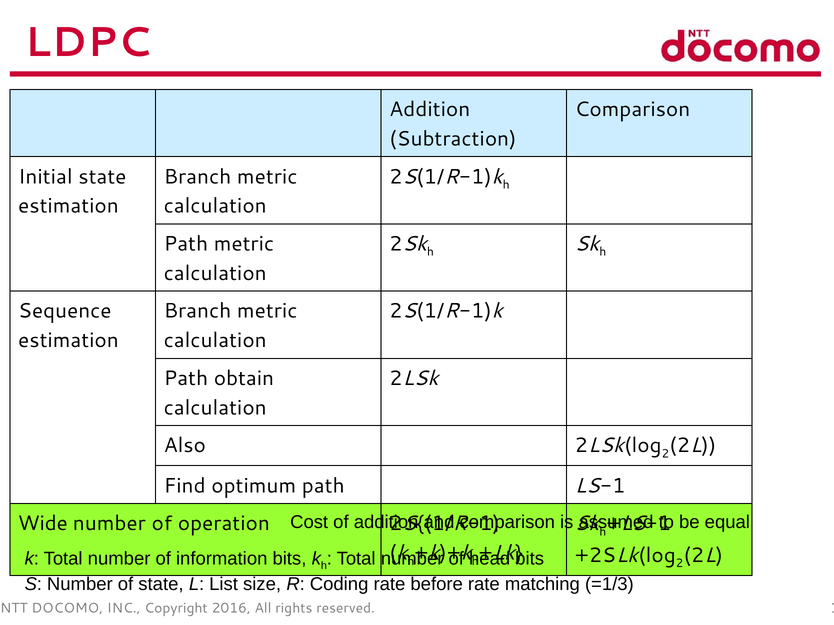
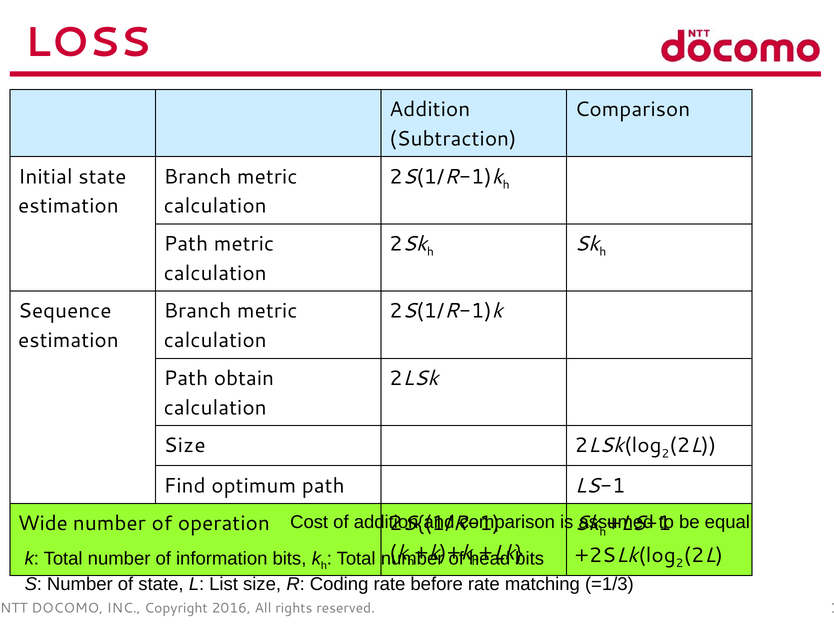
LDPC: LDPC -> LOSS (88, 42)
Also: Also -> Size (185, 446)
